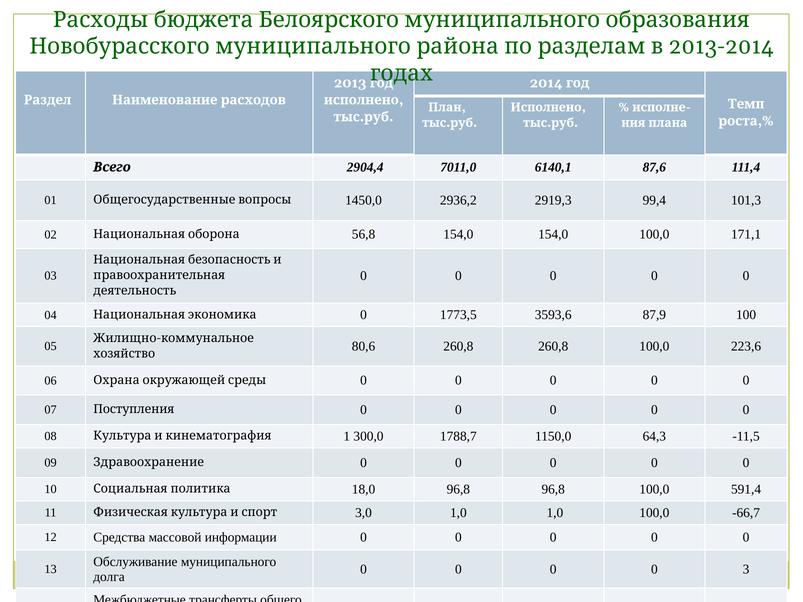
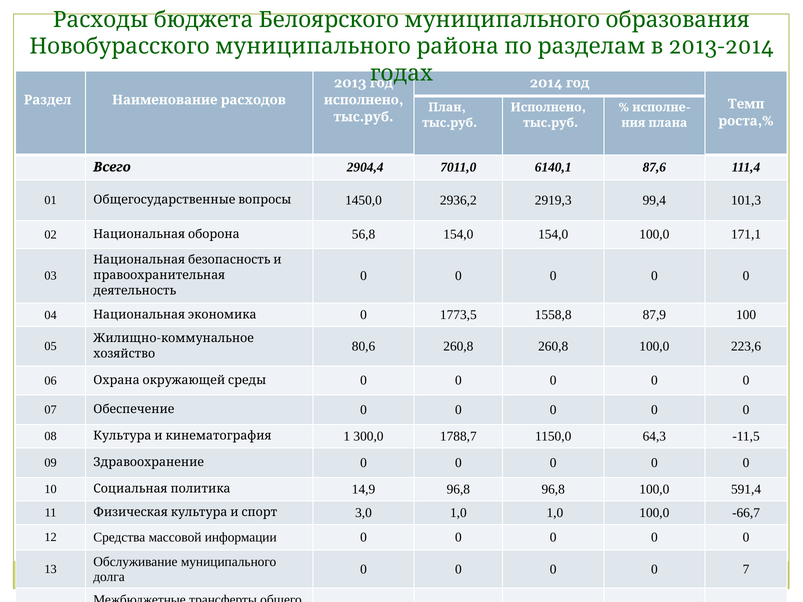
3593,6: 3593,6 -> 1558,8 (553, 315)
Поступления: Поступления -> Обеспечение (134, 410)
18,0: 18,0 -> 14,9 (364, 489)
3: 3 -> 7 (746, 569)
